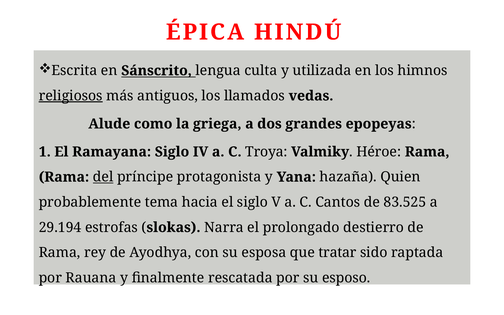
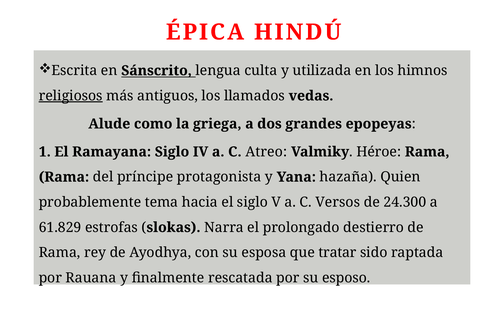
Troya: Troya -> Atreo (266, 152)
del underline: present -> none (103, 177)
Cantos: Cantos -> Versos (338, 202)
83.525: 83.525 -> 24.300 (405, 202)
29.194: 29.194 -> 61.829 (60, 227)
